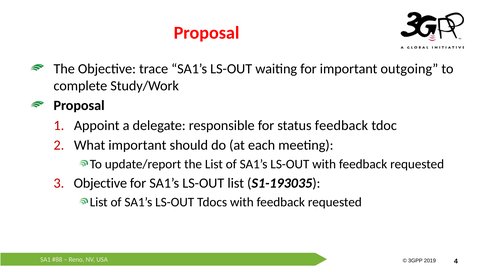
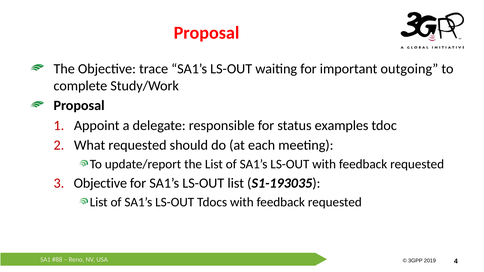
status feedback: feedback -> examples (342, 126)
What important: important -> requested (137, 145)
